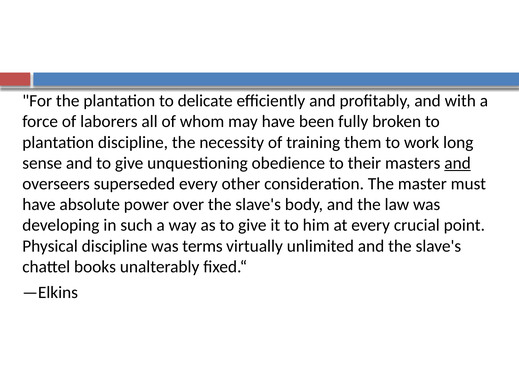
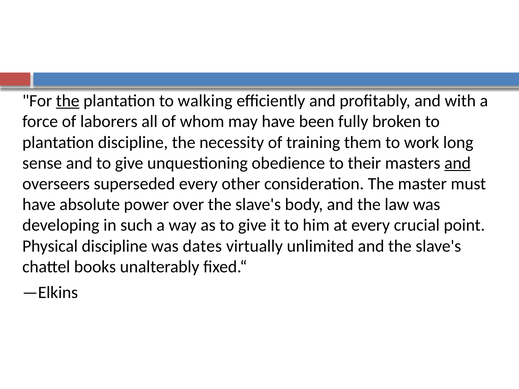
the underline: none -> present (68, 101)
delicate: delicate -> walking (205, 101)
terms: terms -> dates (202, 246)
